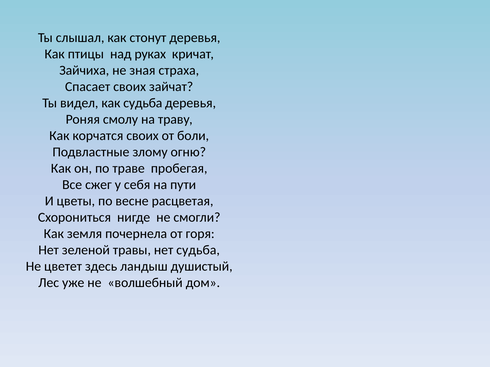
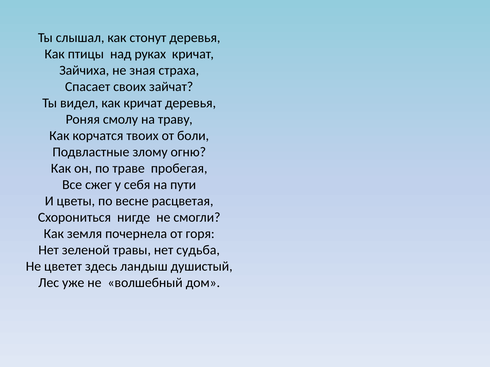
как судьба: судьба -> кричат (143, 103)
корчатся своих: своих -> твоих (142, 136)
